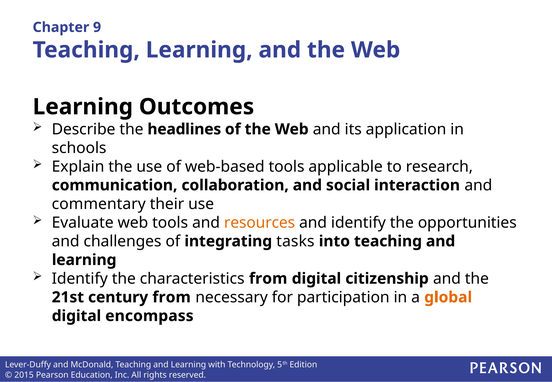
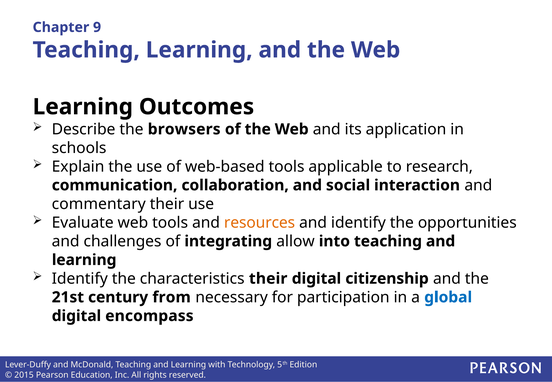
headlines: headlines -> browsers (184, 129)
tasks: tasks -> allow (295, 241)
characteristics from: from -> their (268, 279)
global colour: orange -> blue (448, 297)
